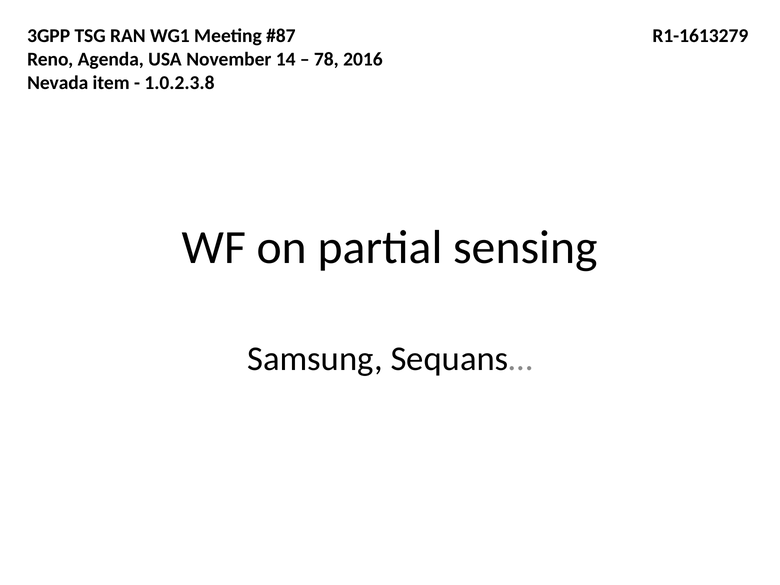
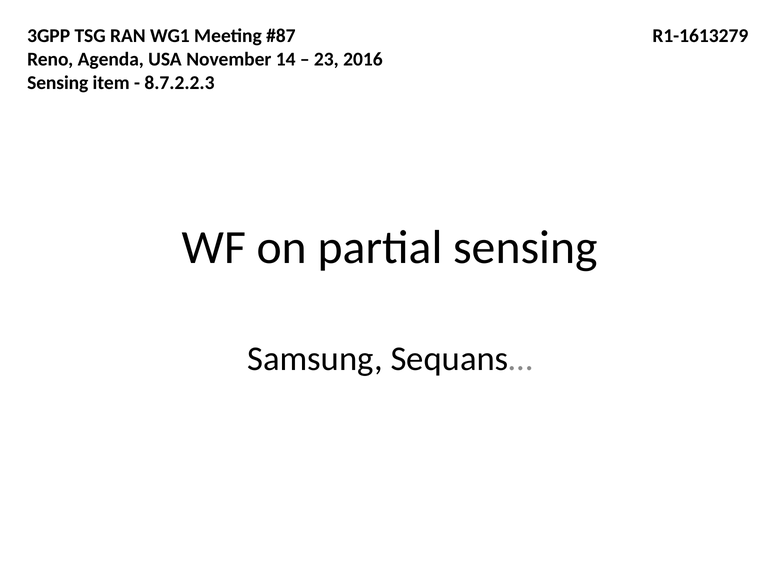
78: 78 -> 23 (326, 59)
Nevada: Nevada -> Sensing (58, 83)
1.0.2.3.8: 1.0.2.3.8 -> 8.7.2.2.3 (179, 83)
